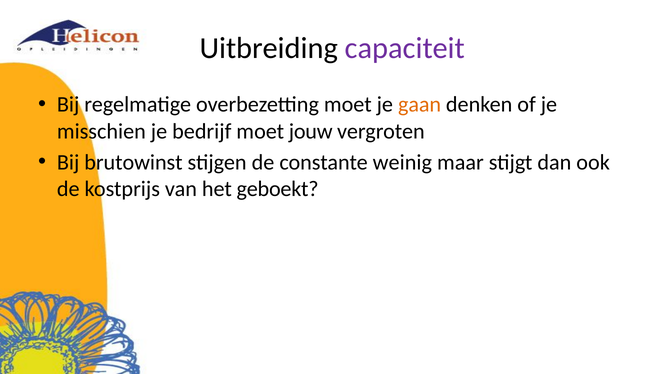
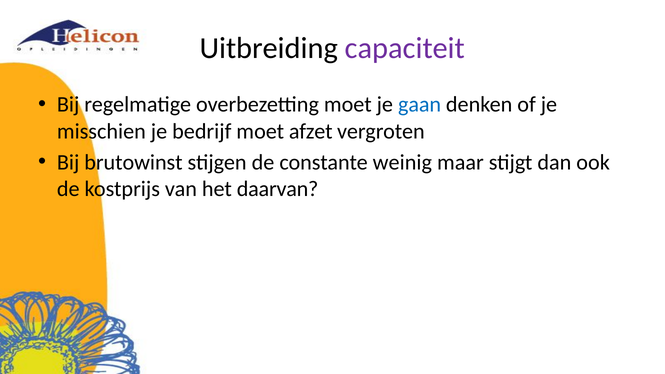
gaan colour: orange -> blue (420, 105)
jouw: jouw -> afzet (311, 131)
geboekt: geboekt -> daarvan (278, 189)
